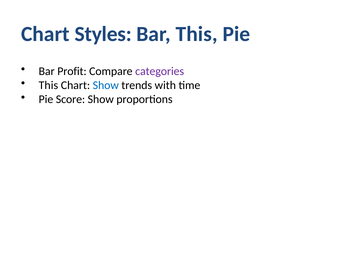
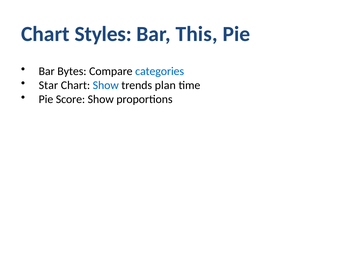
Profit: Profit -> Bytes (72, 71)
categories colour: purple -> blue (160, 71)
This: This -> Star (48, 85)
with: with -> plan (165, 85)
